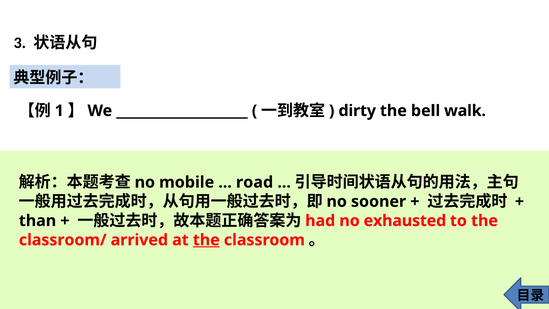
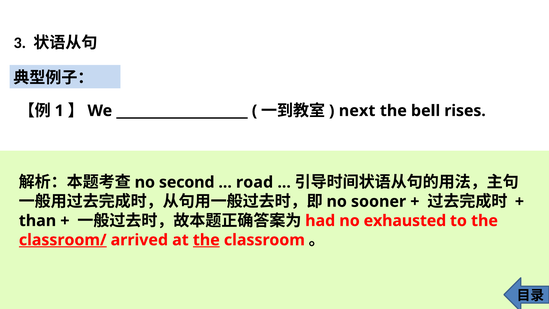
dirty: dirty -> next (357, 111)
walk: walk -> rises (465, 111)
mobile: mobile -> second (187, 182)
classroom/ underline: none -> present (63, 240)
